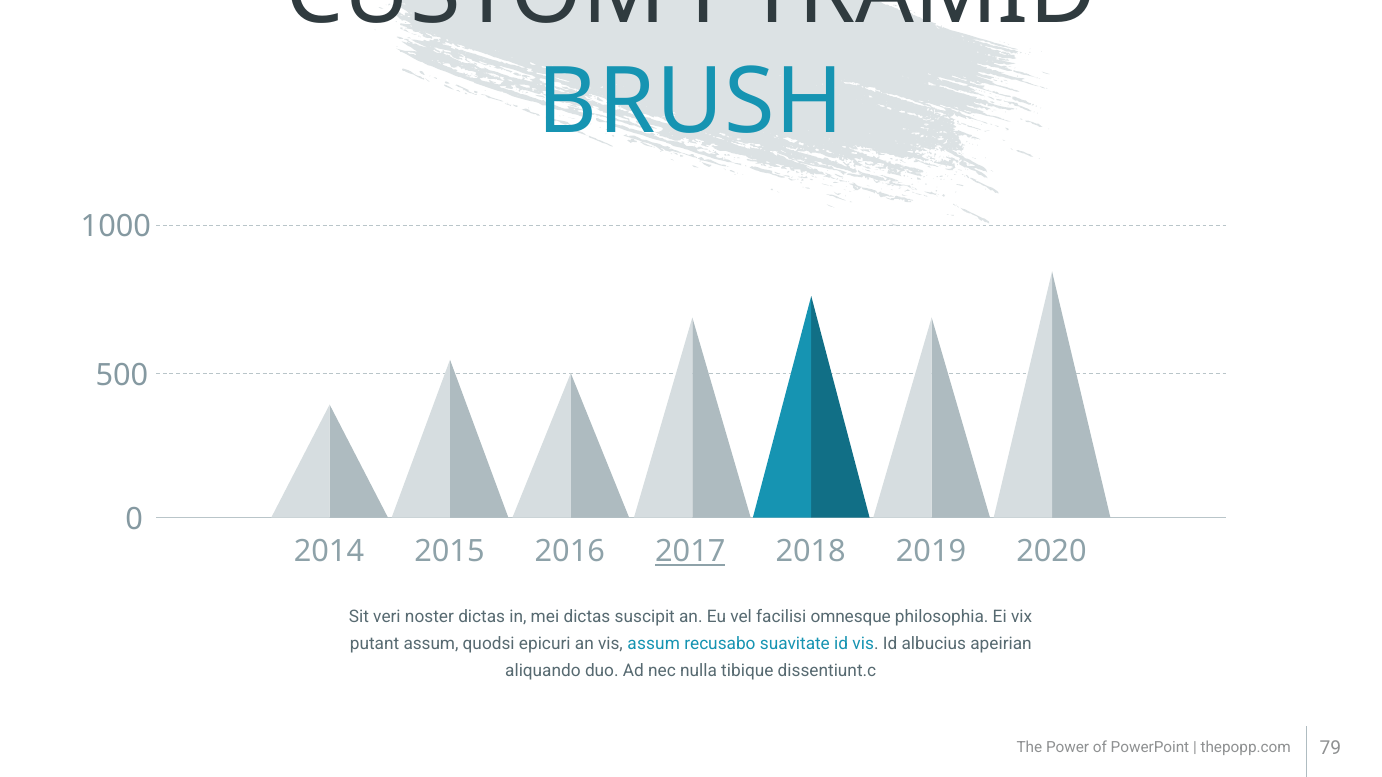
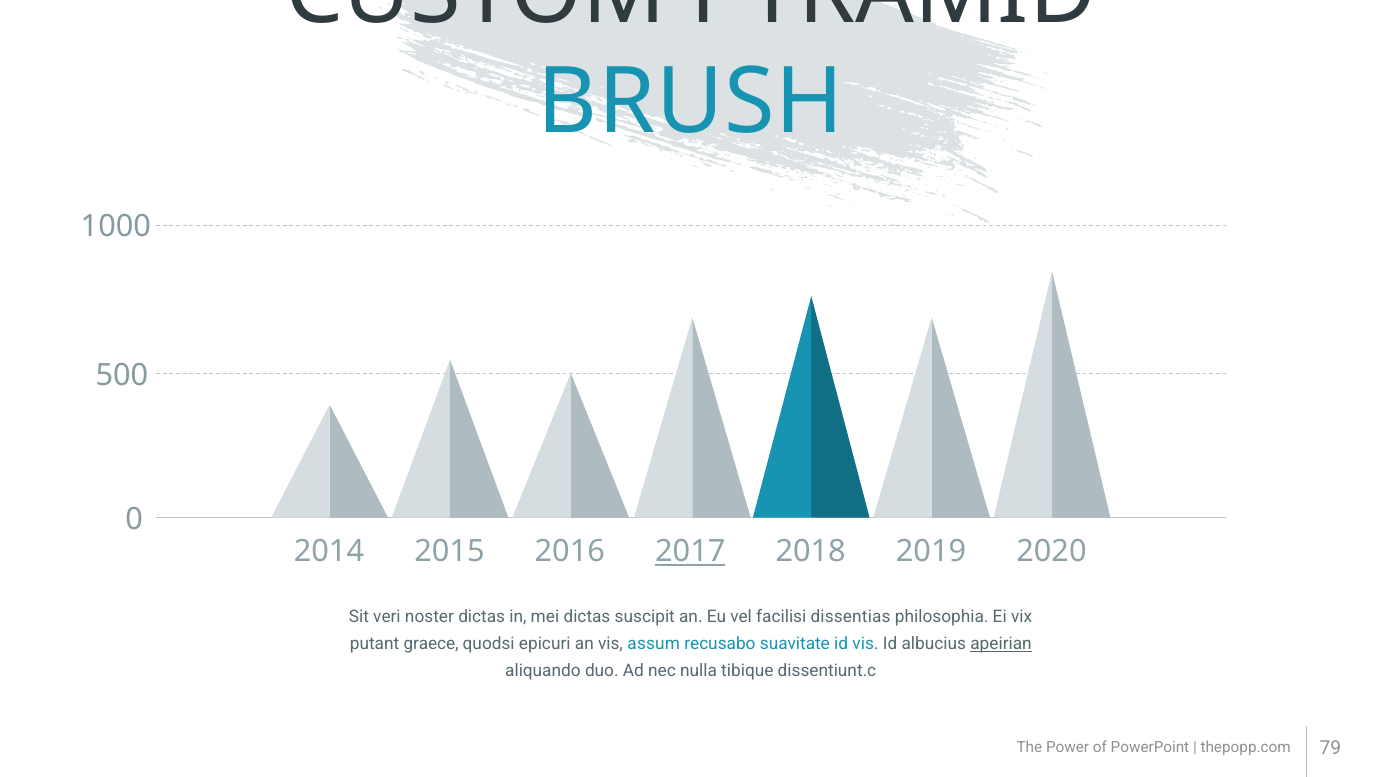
omnesque: omnesque -> dissentias (851, 617)
putant assum: assum -> graece (431, 644)
apeirian underline: none -> present (1001, 644)
